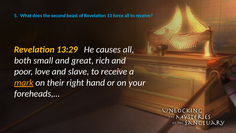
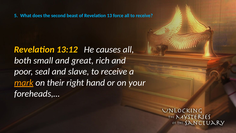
13:29: 13:29 -> 13:12 (67, 49)
love: love -> seal (42, 71)
